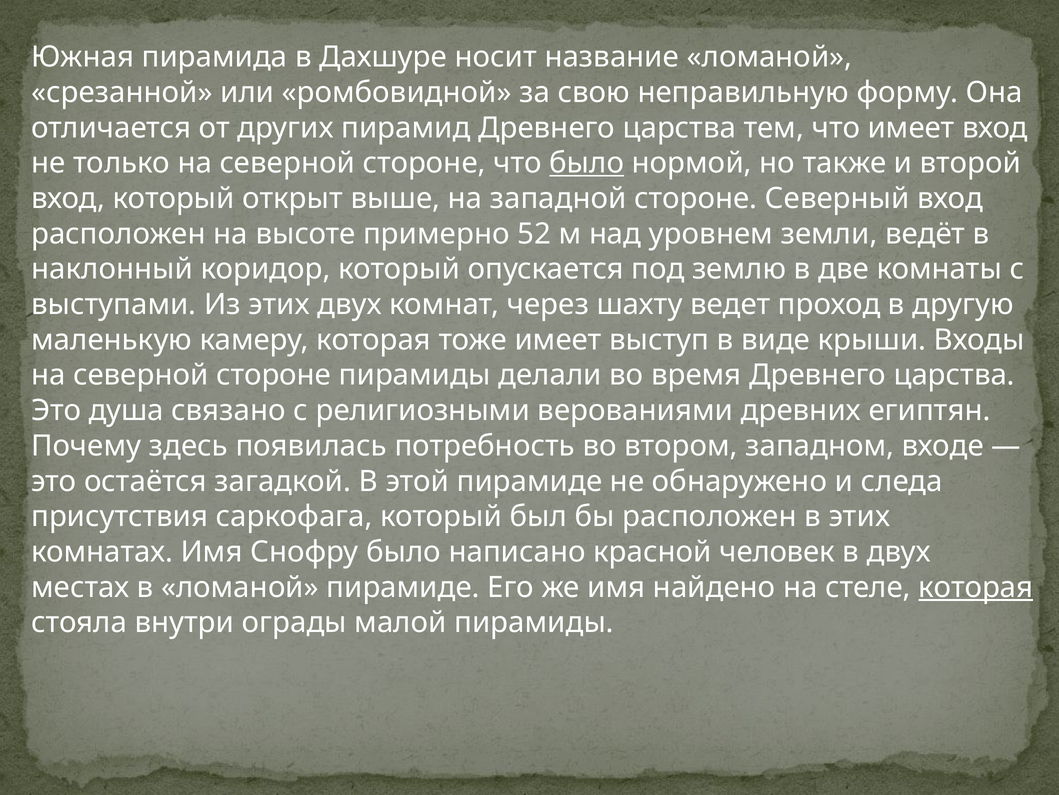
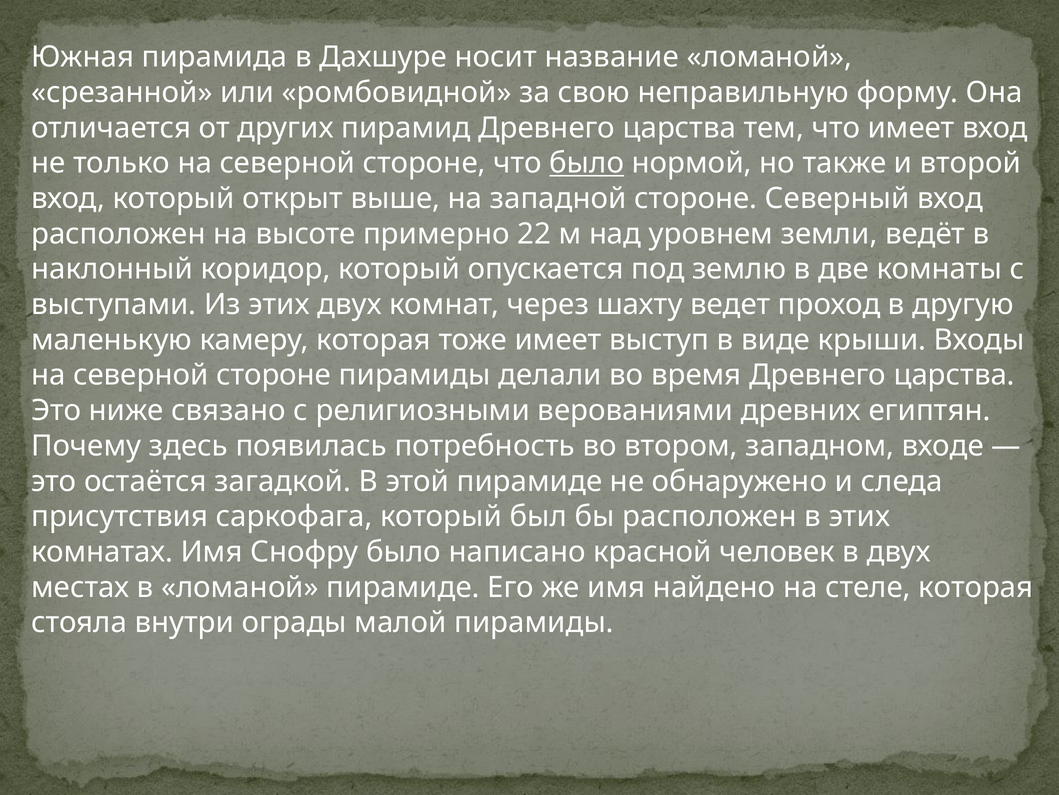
52: 52 -> 22 (534, 234)
душа: душа -> ниже (126, 410)
которая underline: present -> none (976, 587)
